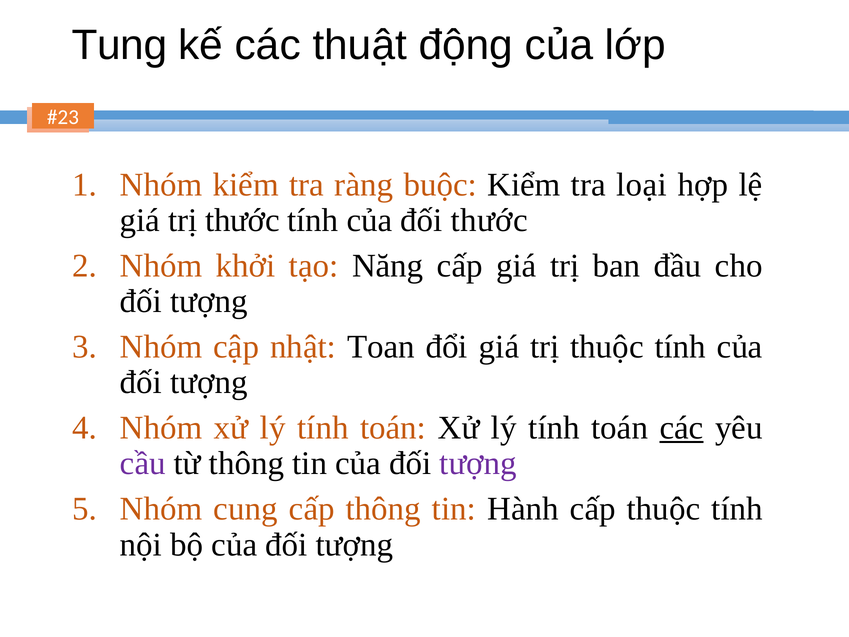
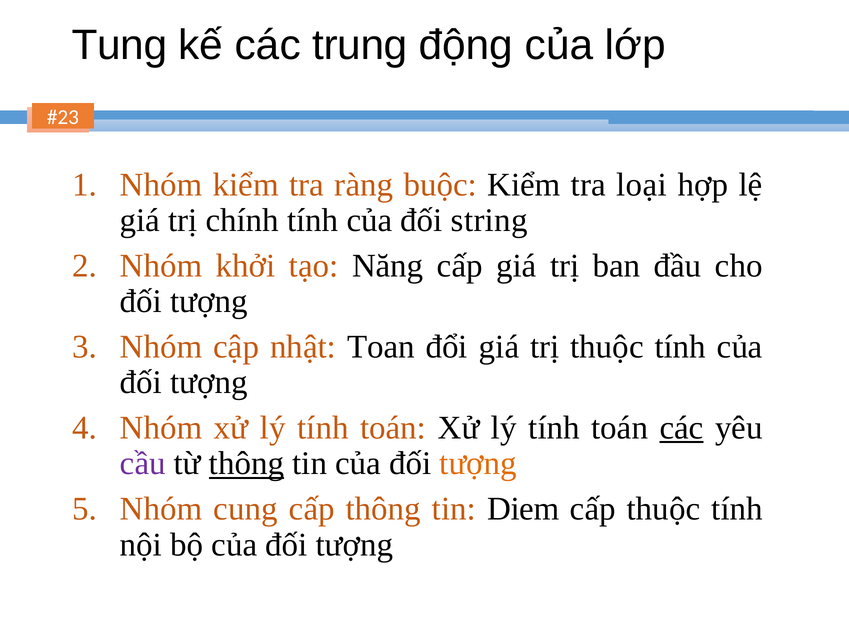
thuật: thuật -> trung (360, 45)
trị thước: thước -> chính (242, 220)
đối thước: thước -> string (489, 220)
thông underline: none -> present (247, 463)
tượng colour: purple -> orange (478, 463)
Hành: Hành -> Diem (523, 509)
